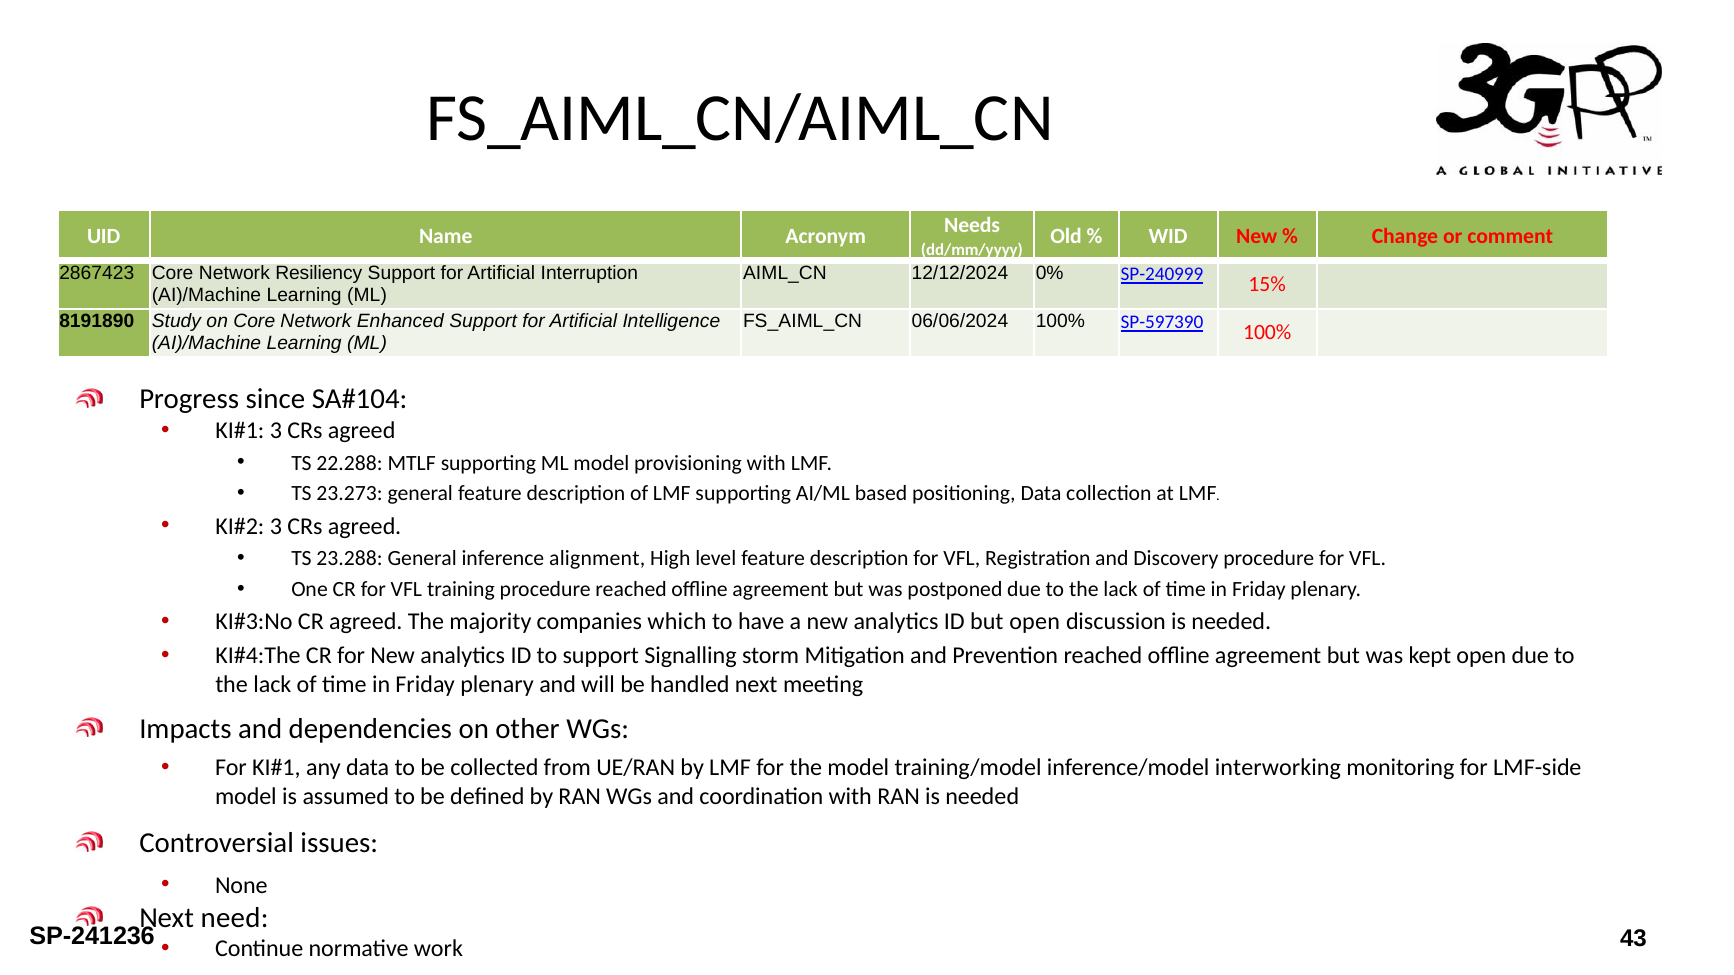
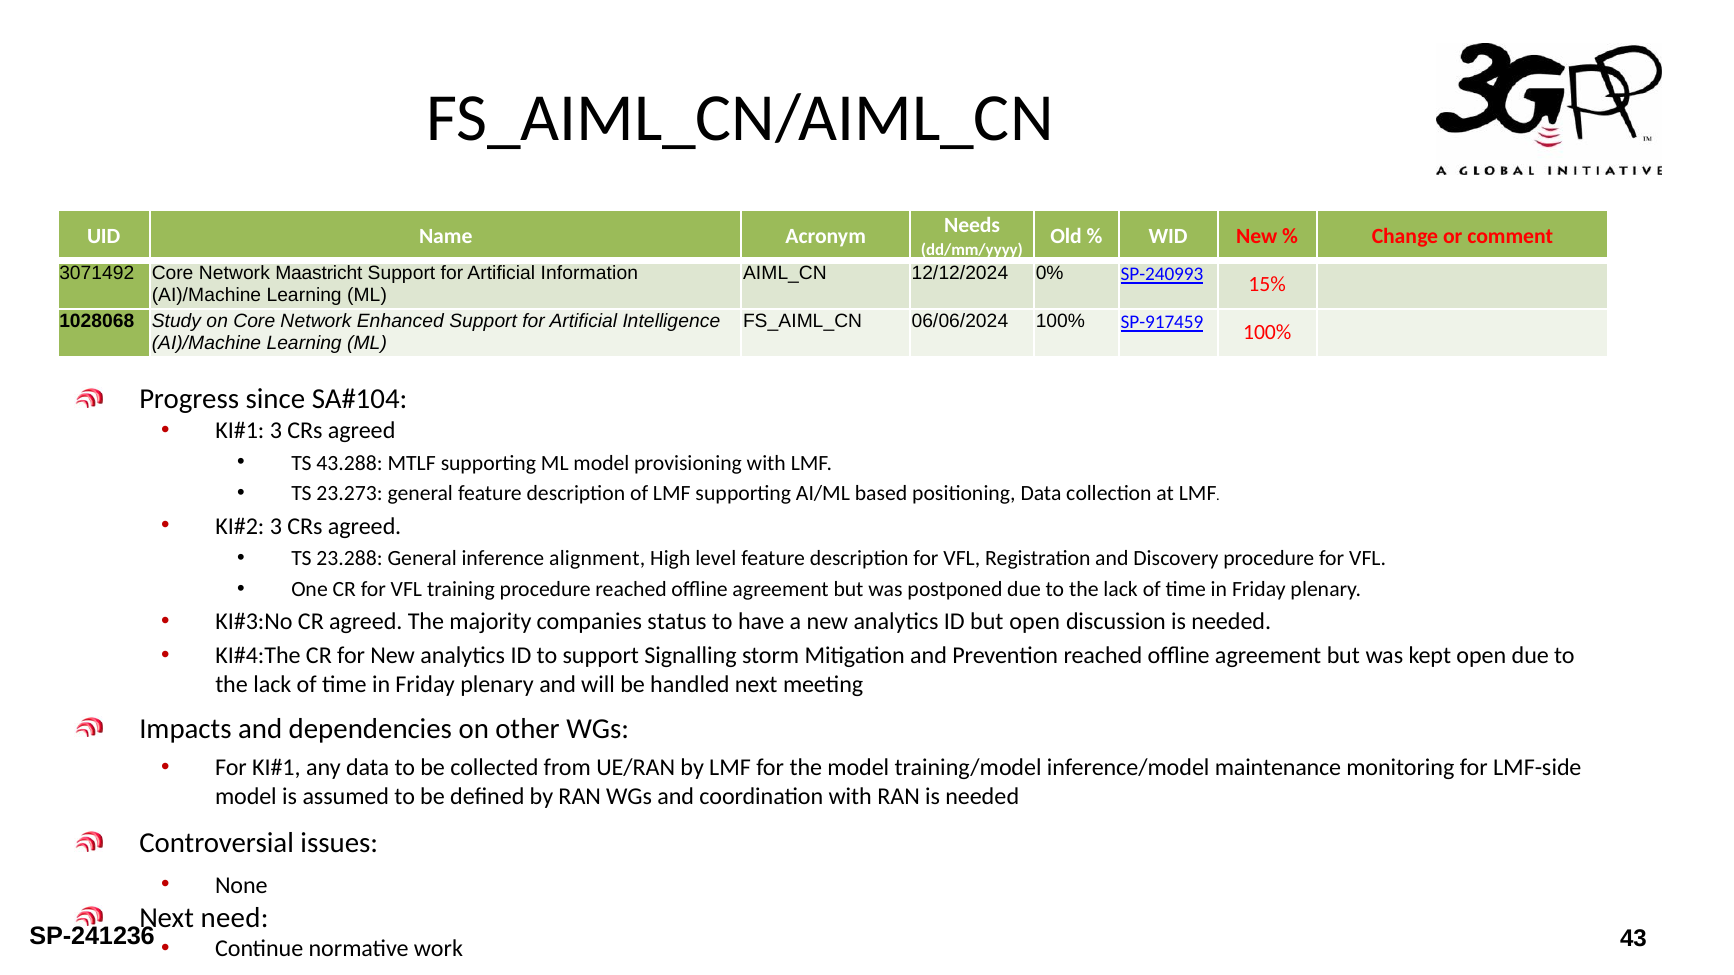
2867423: 2867423 -> 3071492 (97, 274)
Resiliency: Resiliency -> Maastricht (319, 274)
Interruption: Interruption -> Information (589, 274)
SP-240999: SP-240999 -> SP-240993 (1162, 275)
8191890: 8191890 -> 1028068 (97, 322)
SP-597390: SP-597390 -> SP-917459 (1162, 323)
22.288: 22.288 -> 43.288 (350, 463)
which: which -> status (677, 622)
interworking: interworking -> maintenance (1278, 768)
